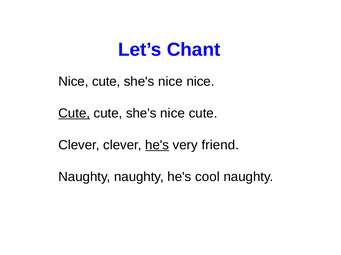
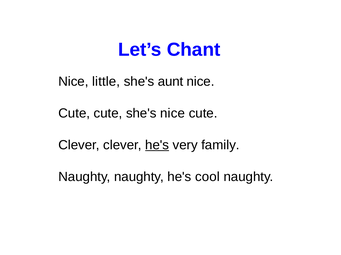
cute: cute -> little (106, 82)
nice: nice -> aunt (170, 82)
Cute underline: present -> none (74, 113)
friend: friend -> family (220, 145)
